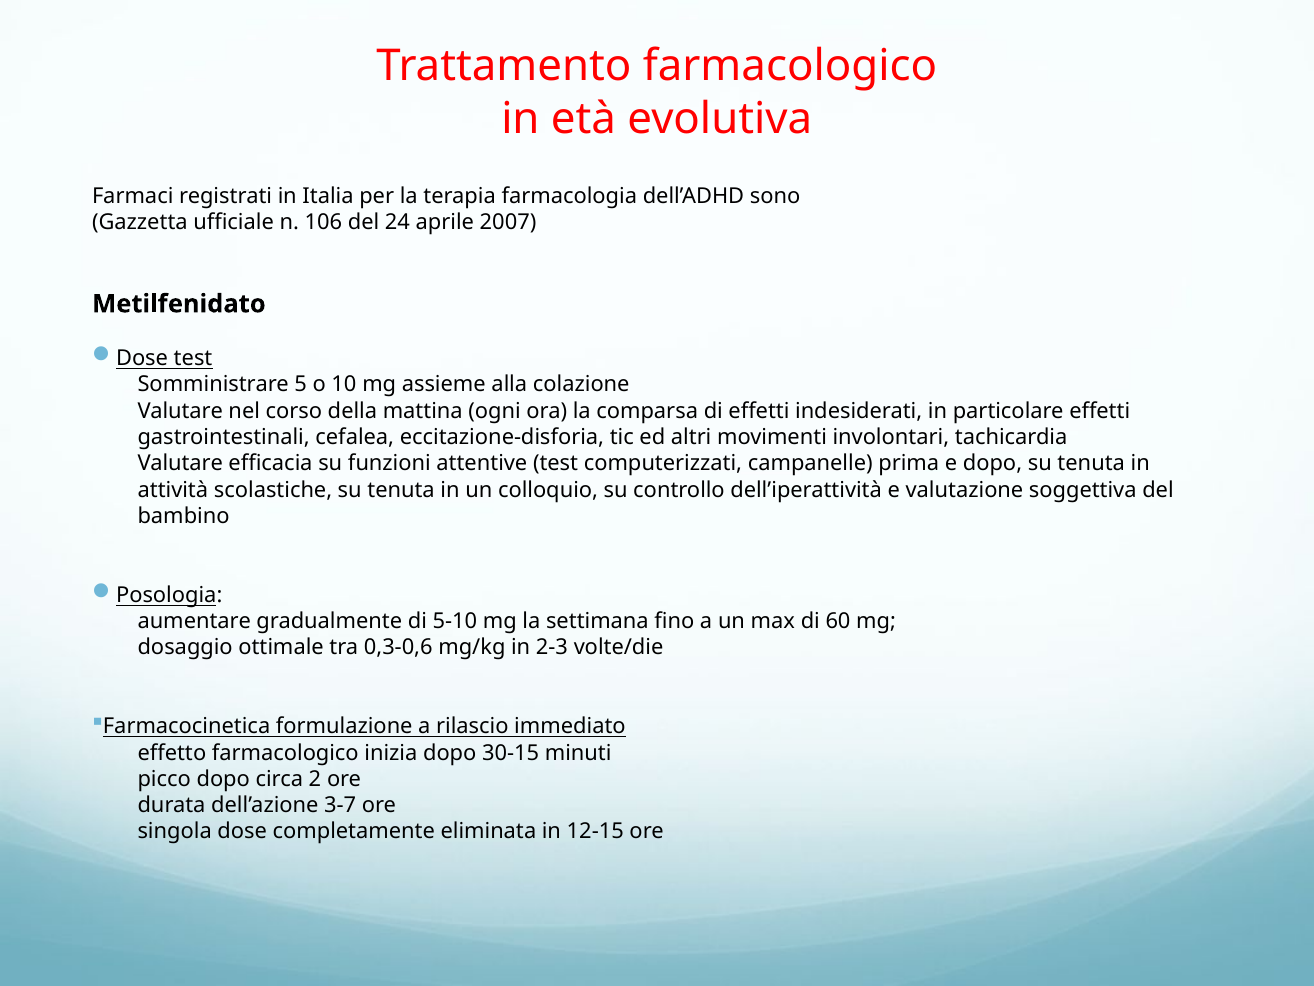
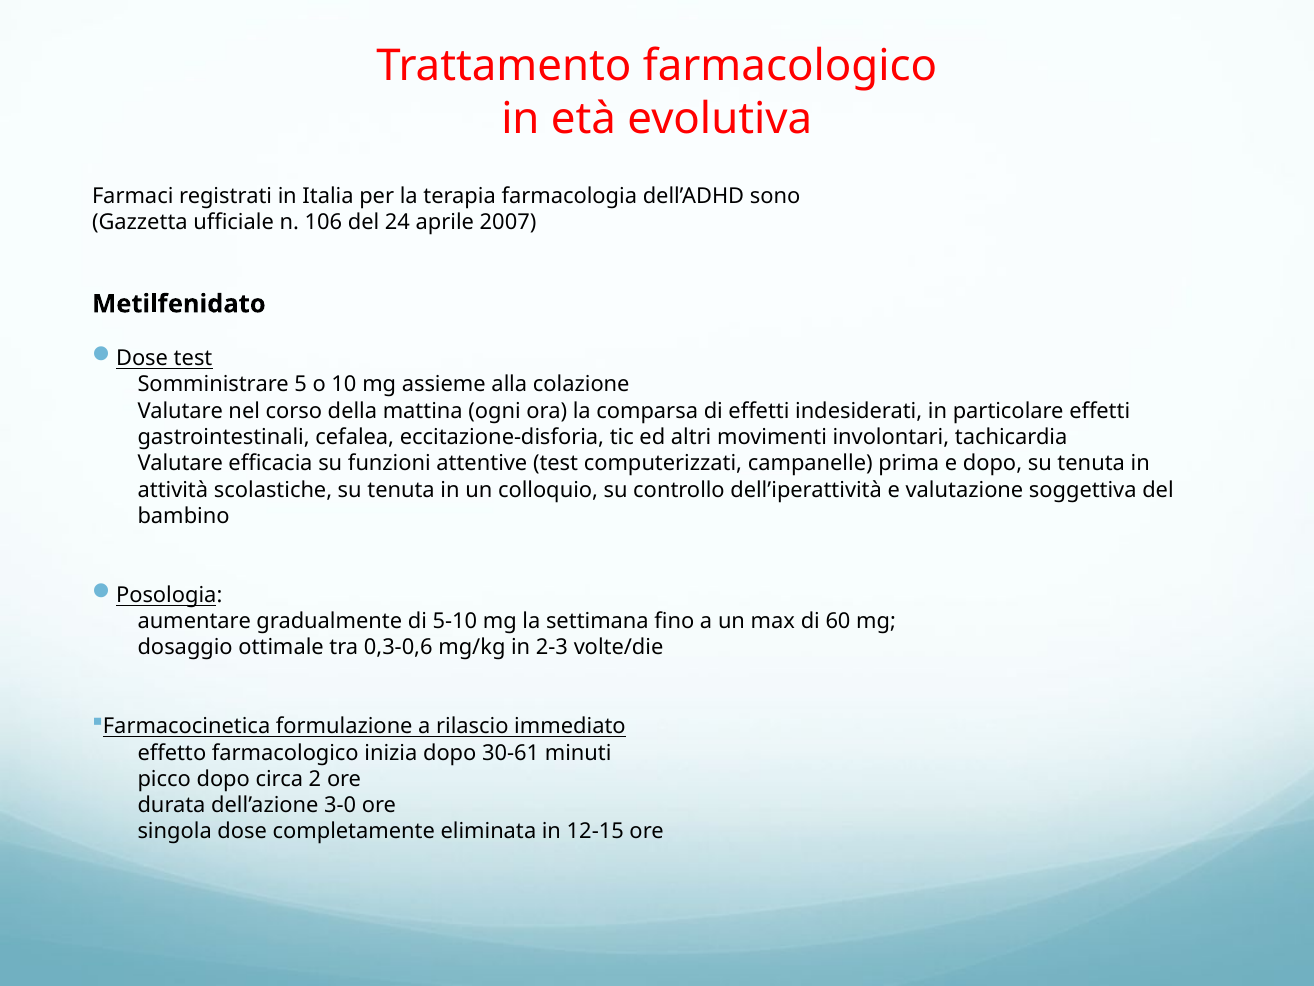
30-15: 30-15 -> 30-61 (511, 752)
3-7: 3-7 -> 3-0 (340, 805)
